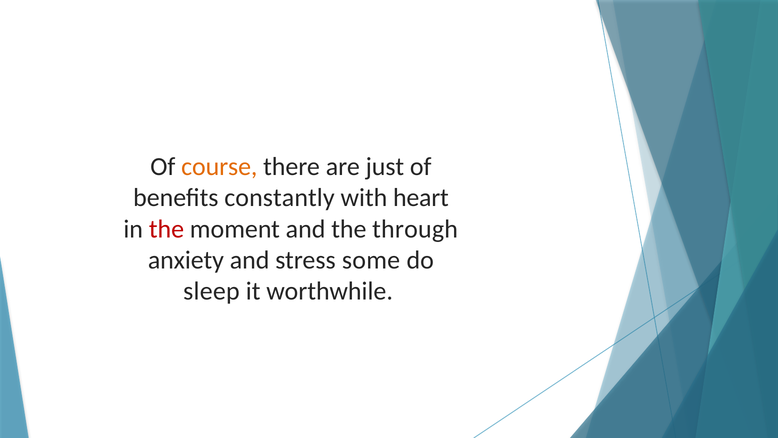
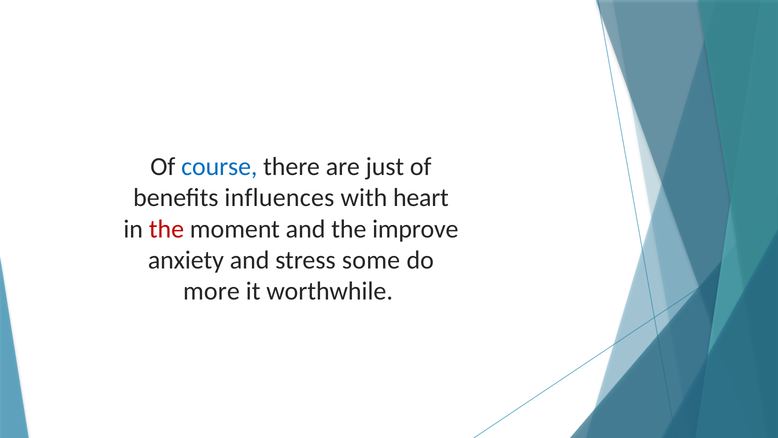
course colour: orange -> blue (219, 167)
constantly: constantly -> influences (279, 198)
through: through -> improve (415, 229)
sleep: sleep -> more (211, 291)
